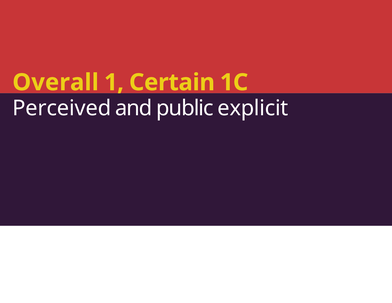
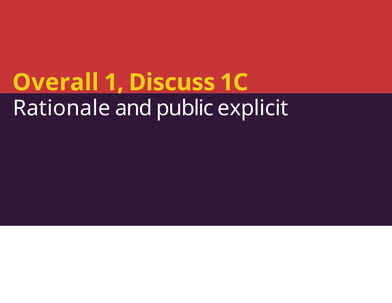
Certain: Certain -> Discuss (172, 82)
Perceived: Perceived -> Rationale (62, 108)
